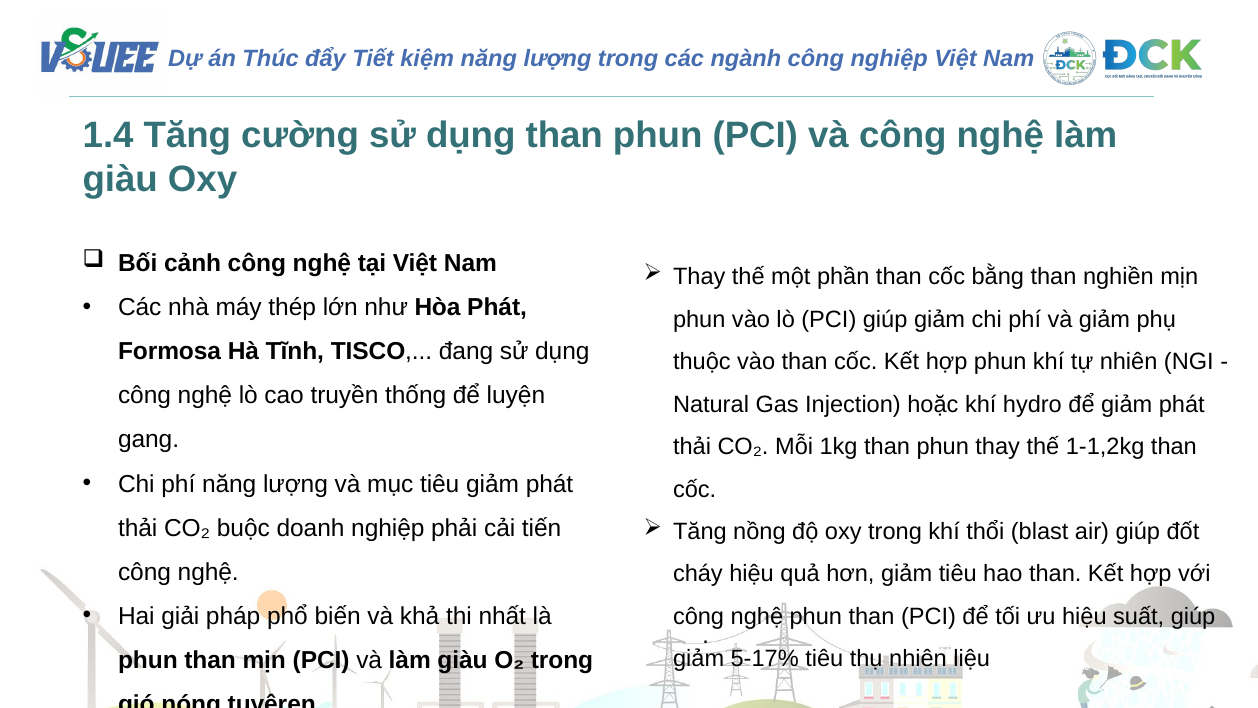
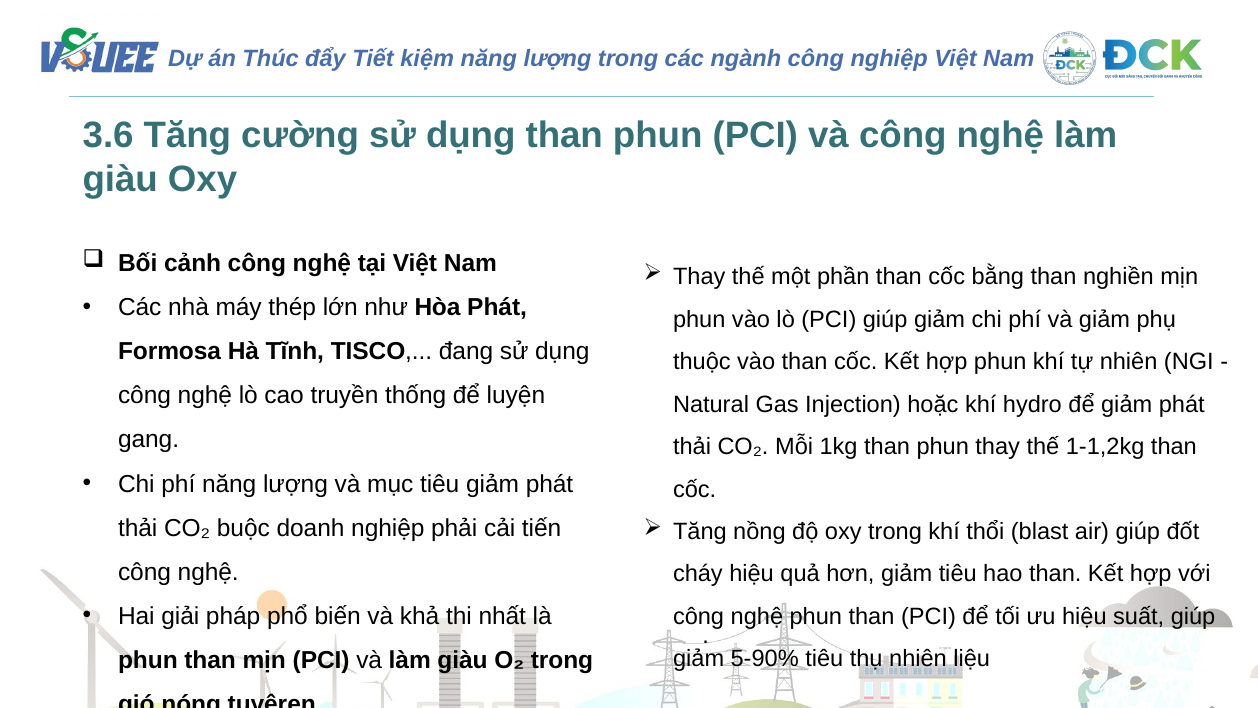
1.4: 1.4 -> 3.6 (108, 135)
5-17%: 5-17% -> 5-90% (765, 659)
